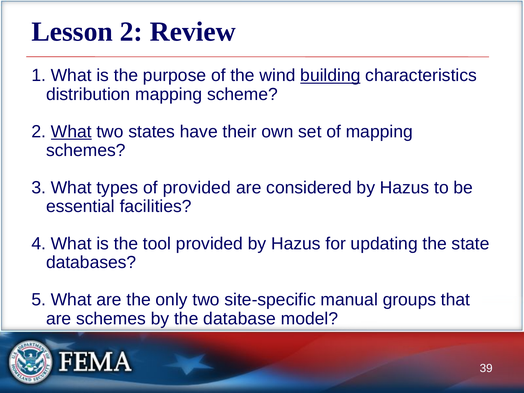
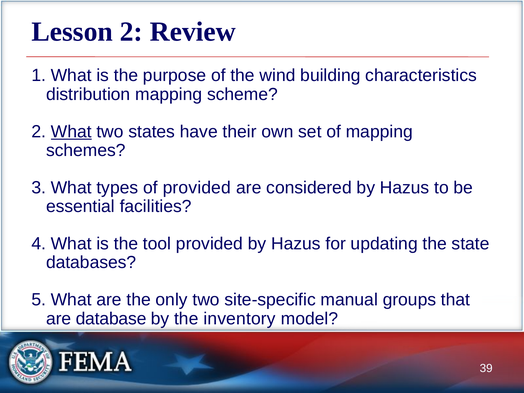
building underline: present -> none (330, 76)
are schemes: schemes -> database (111, 319)
database: database -> inventory (240, 319)
